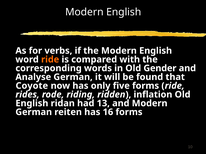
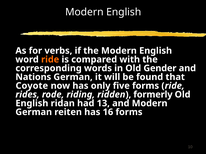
Analyse: Analyse -> Nations (33, 77)
inflation: inflation -> formerly (153, 95)
